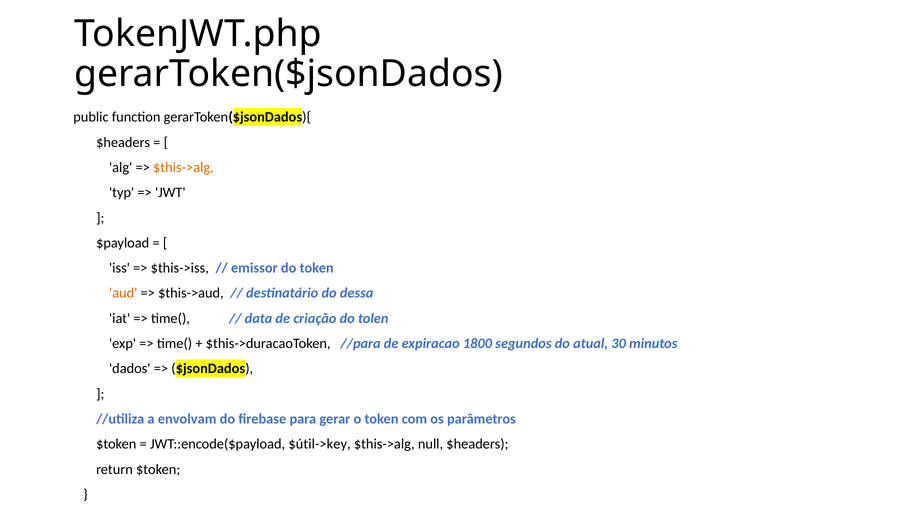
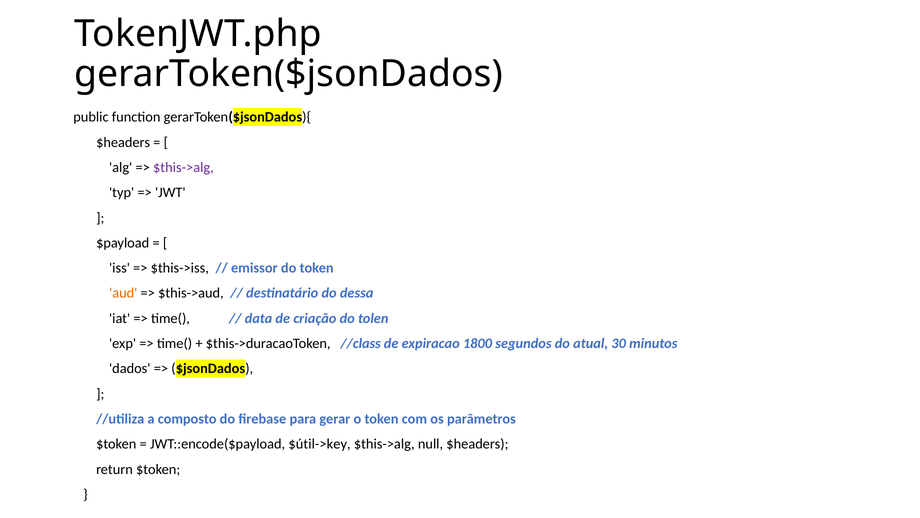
$this->alg colour: orange -> purple (183, 167)
//para: //para -> //class (361, 343)
envolvam: envolvam -> composto (187, 419)
